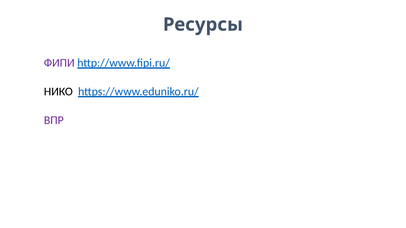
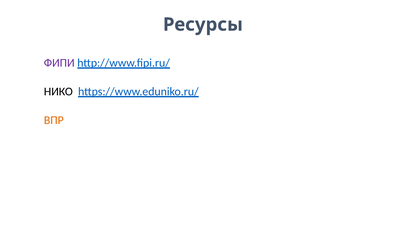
ВПР colour: purple -> orange (54, 120)
